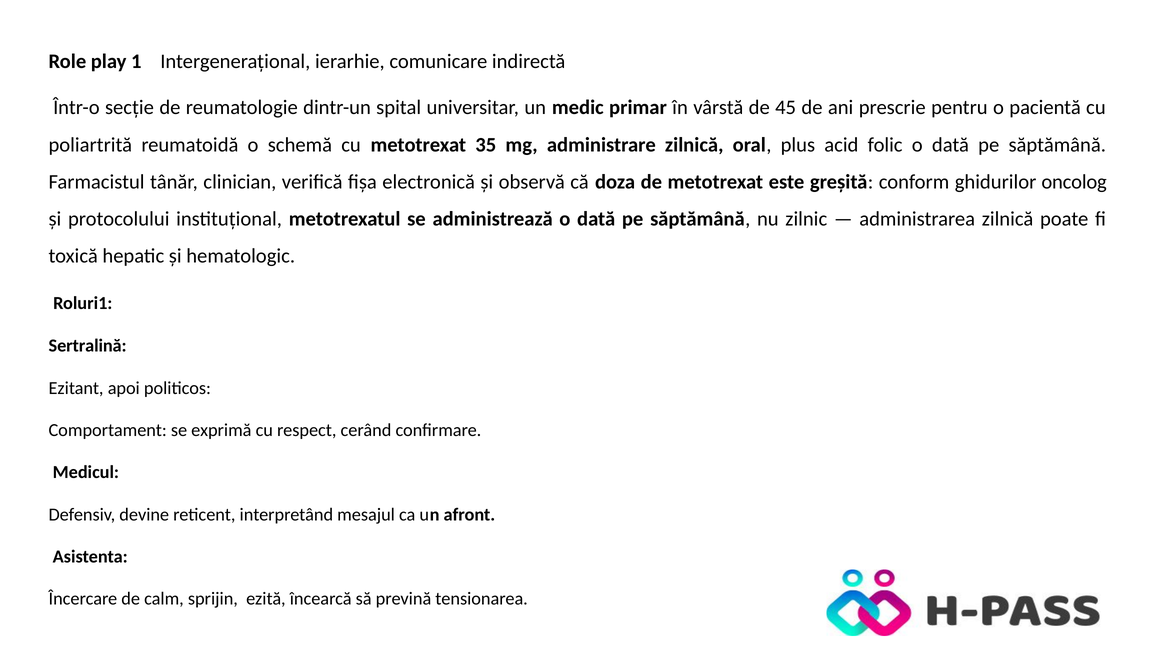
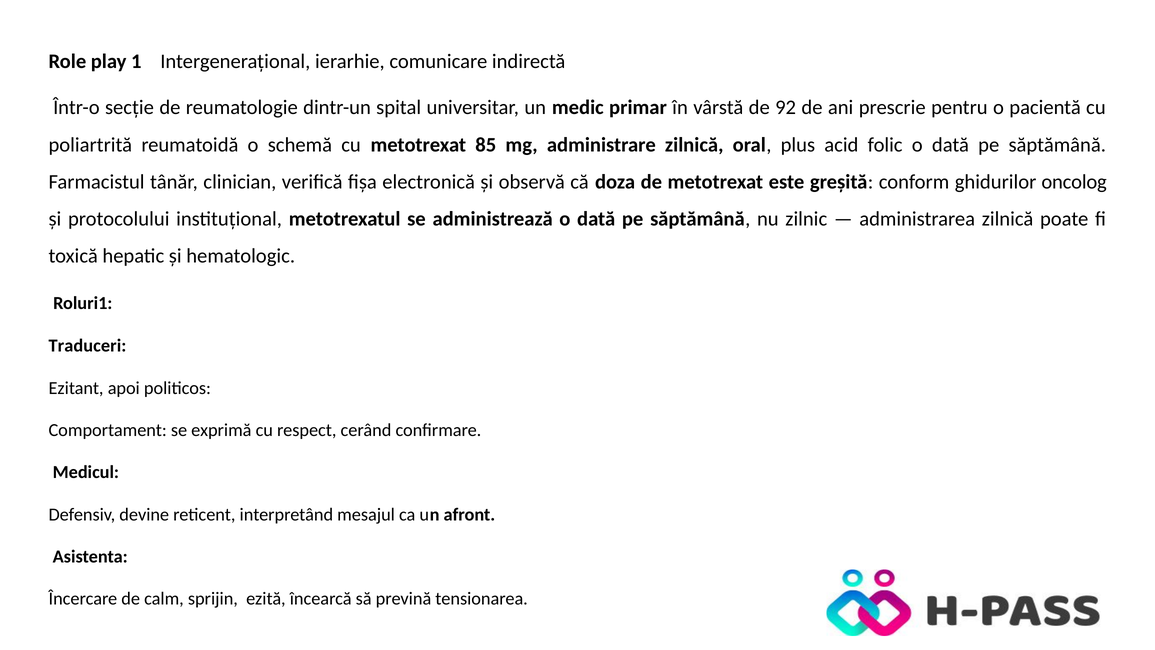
45: 45 -> 92 (786, 108)
35: 35 -> 85 (486, 145)
Sertralină: Sertralină -> Traduceri (87, 346)
